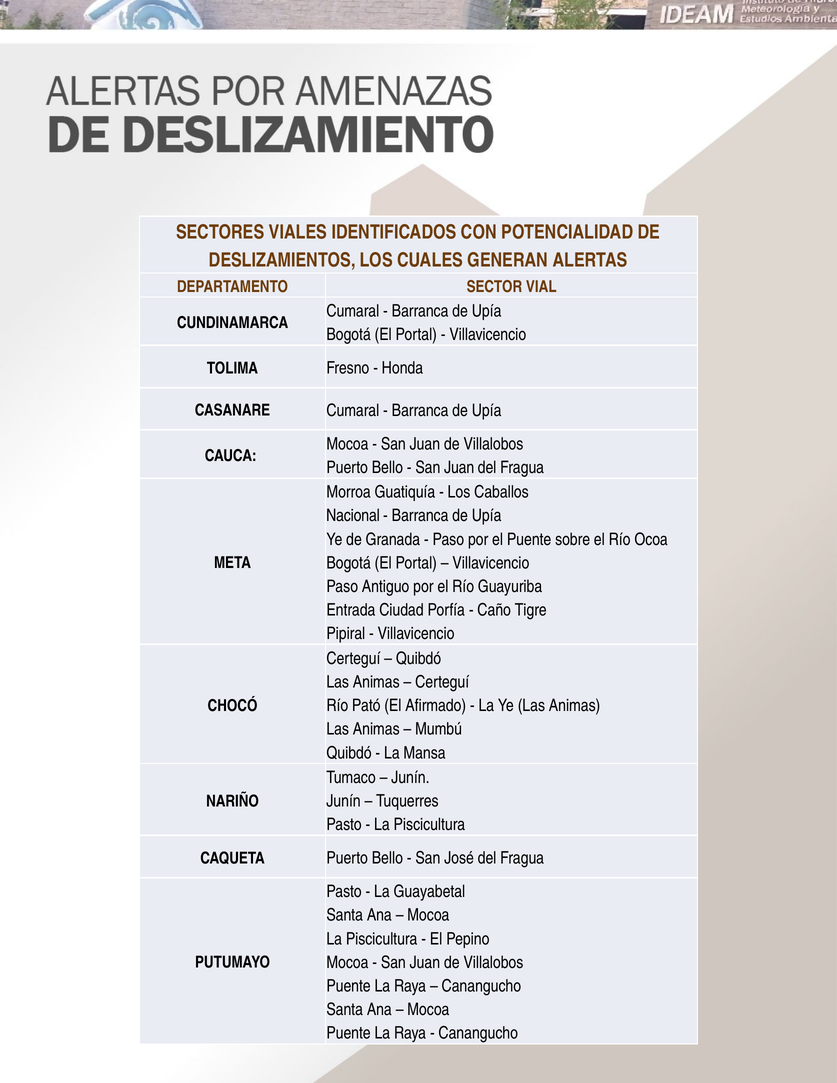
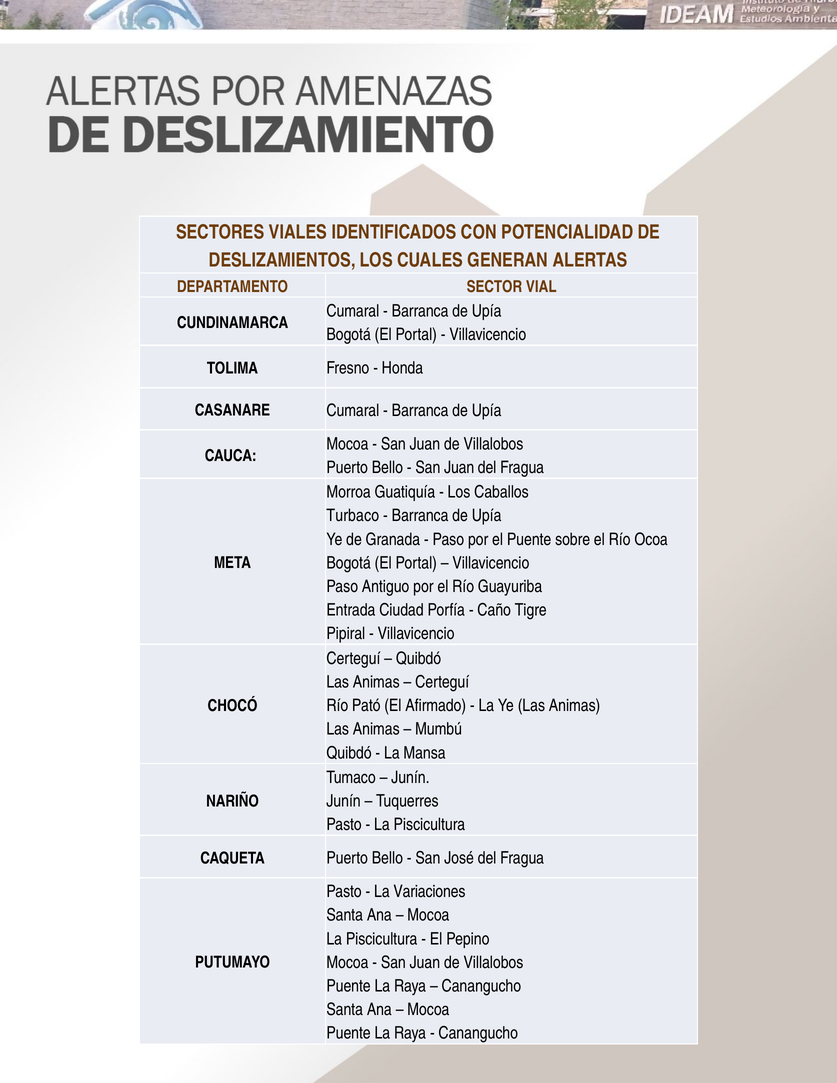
Nacional: Nacional -> Turbaco (353, 516)
Guayabetal: Guayabetal -> Variaciones (429, 892)
